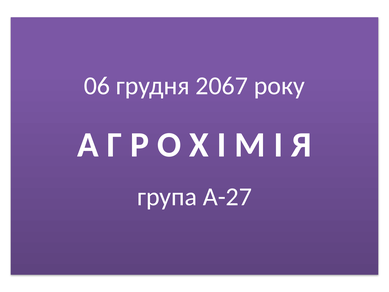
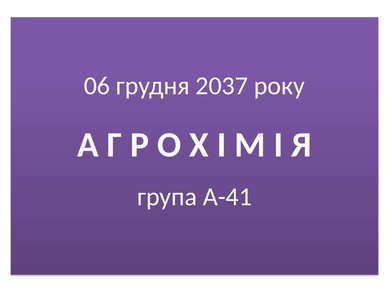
2067: 2067 -> 2037 (222, 86)
А-27: А-27 -> А-41 (227, 197)
